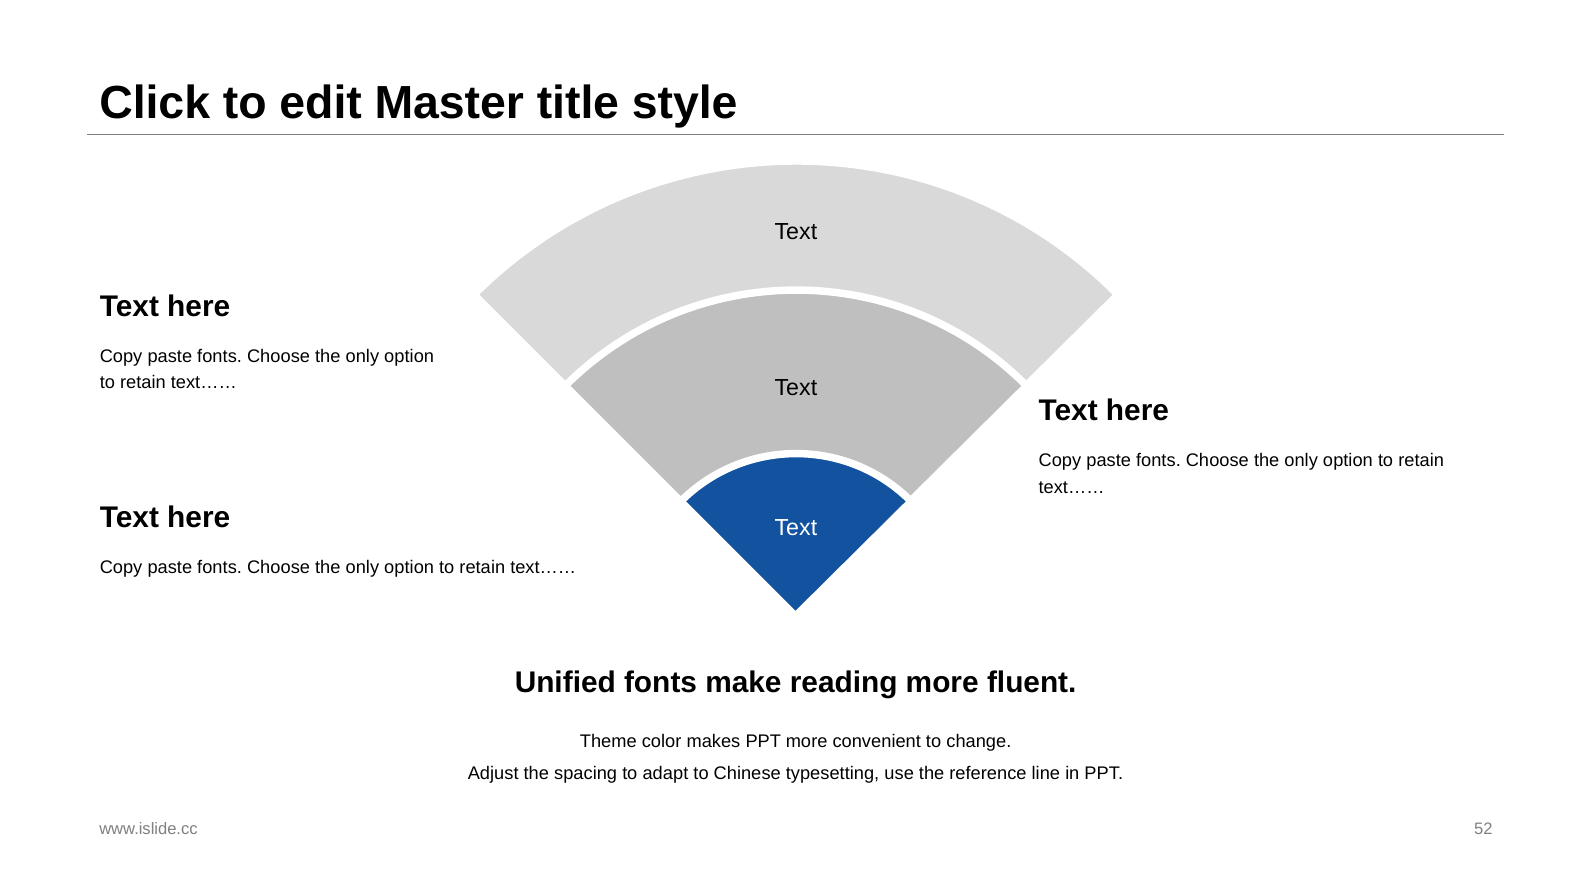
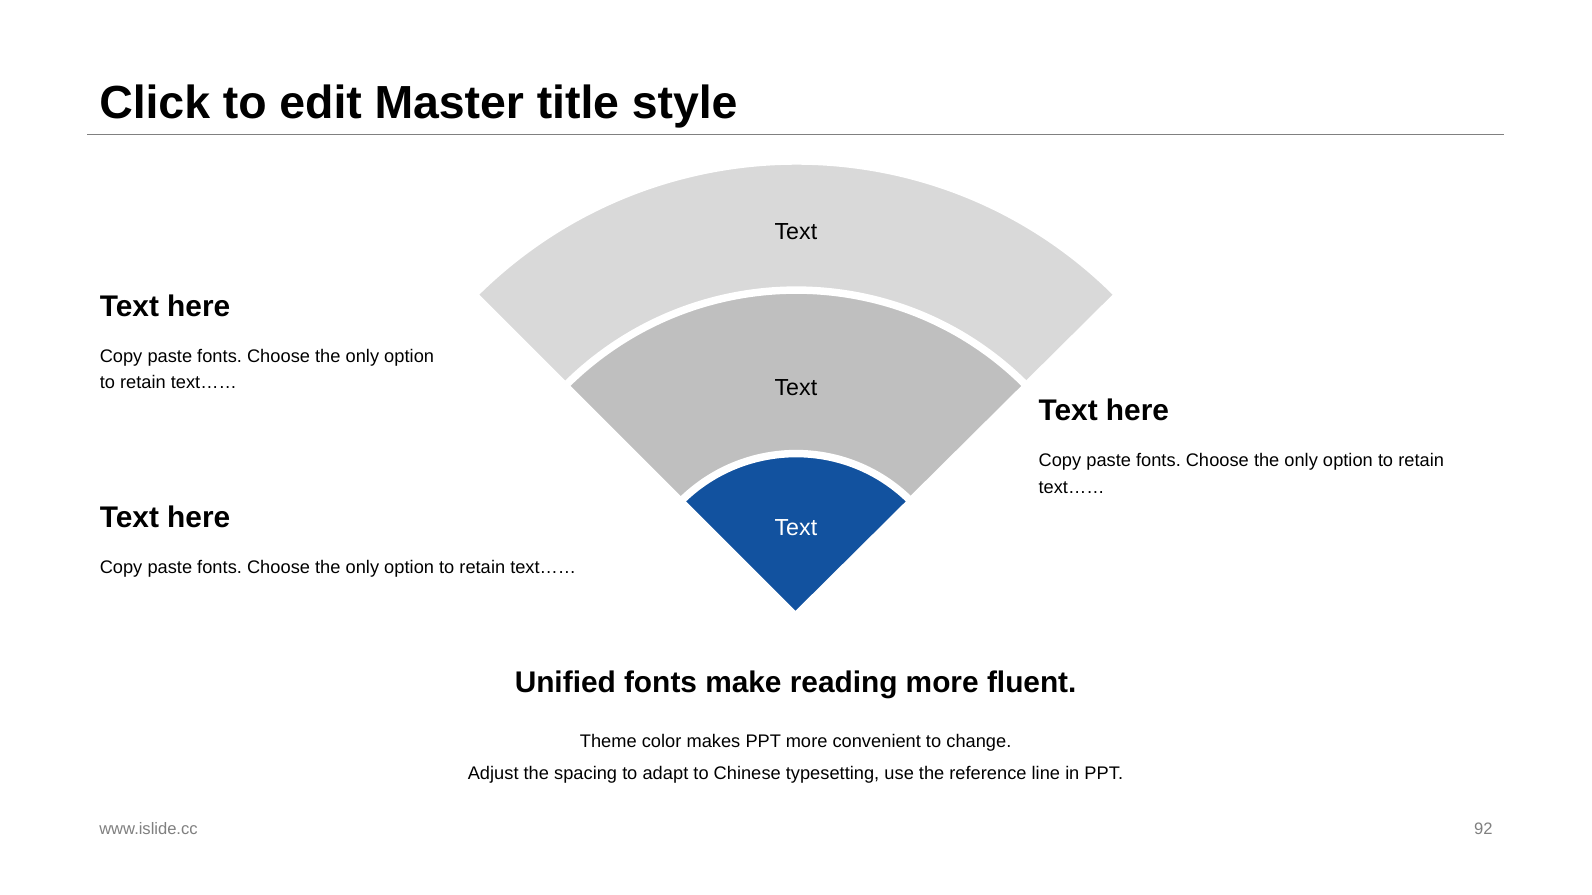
52: 52 -> 92 (1483, 829)
